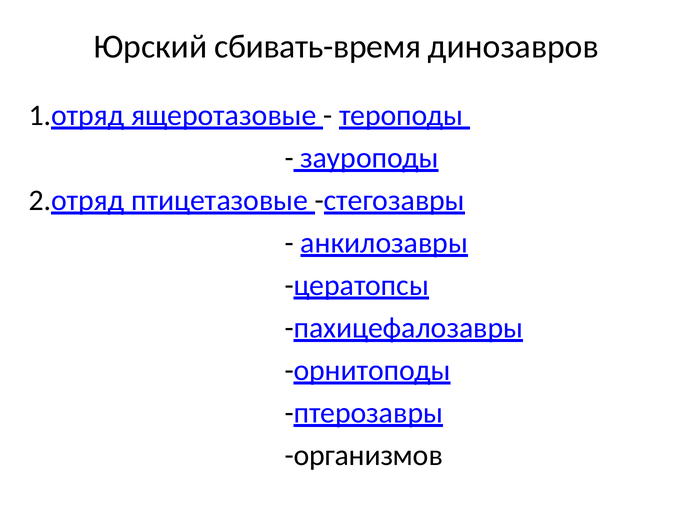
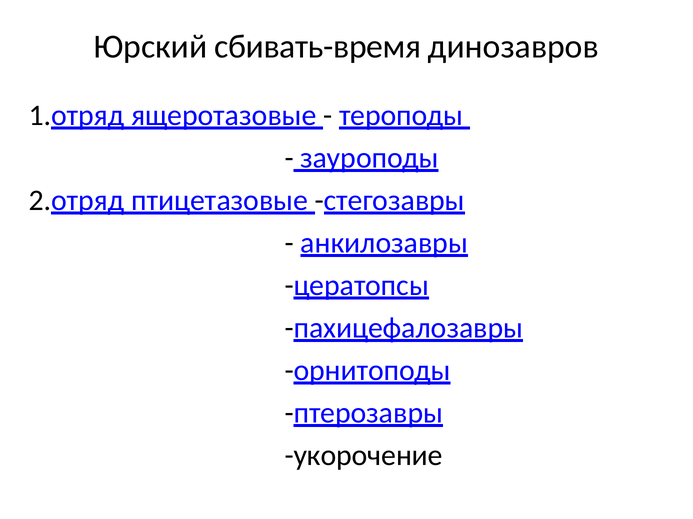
организмов: организмов -> укорочение (364, 456)
